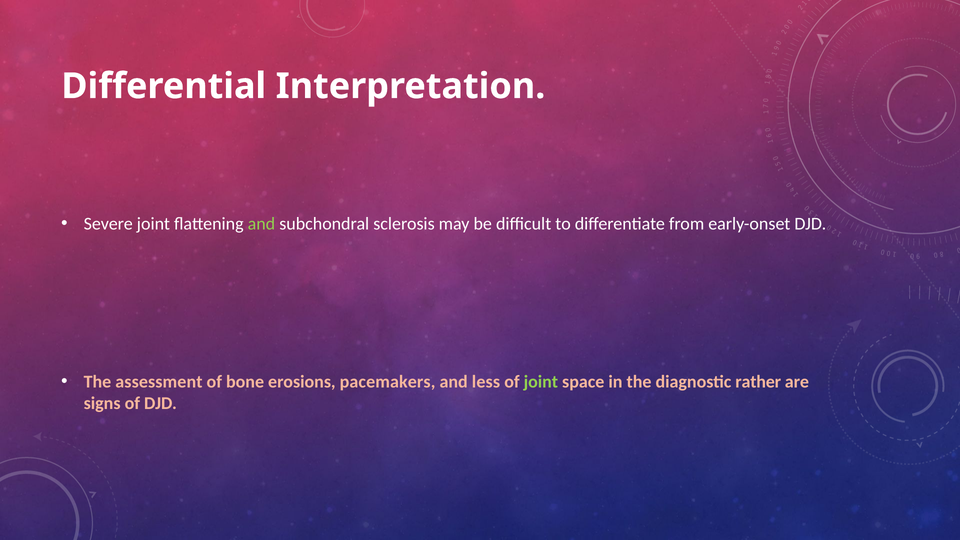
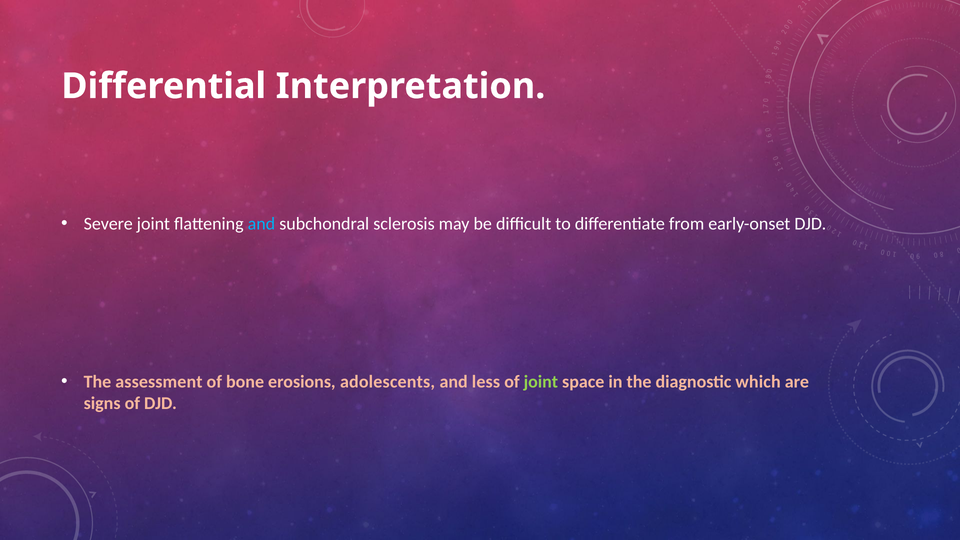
and colour: light green -> light blue (261, 224)
pacemakers: pacemakers -> adolescents (388, 382)
rather: rather -> which (758, 382)
